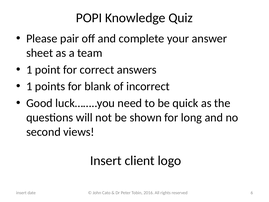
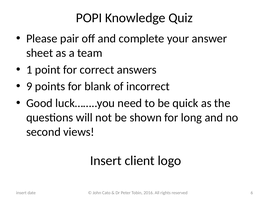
1: 1 -> 9 (29, 86)
